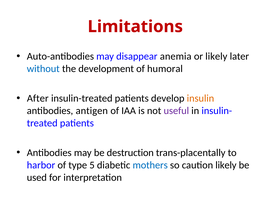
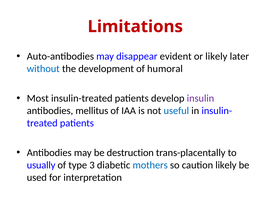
anemia: anemia -> evident (176, 56)
After: After -> Most (38, 98)
insulin colour: orange -> purple (200, 98)
antigen: antigen -> mellitus (92, 111)
useful colour: purple -> blue (176, 111)
harbor: harbor -> usually (41, 165)
5: 5 -> 3 (92, 165)
